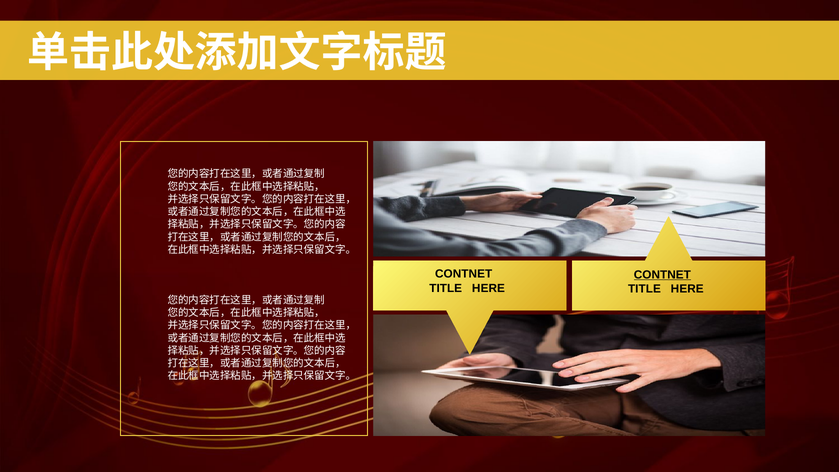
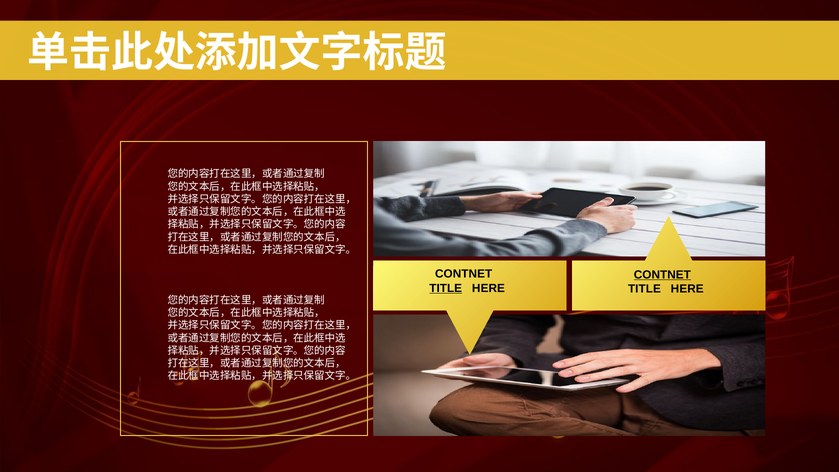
TITLE underline: none -> present (446, 288)
